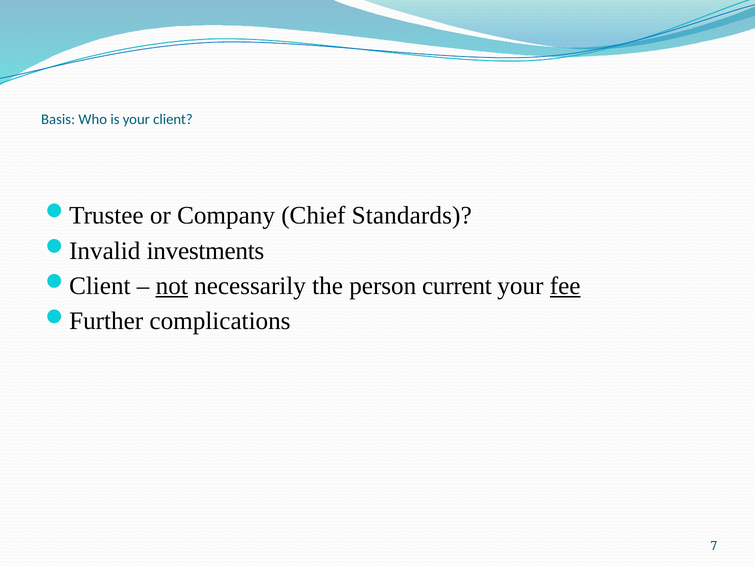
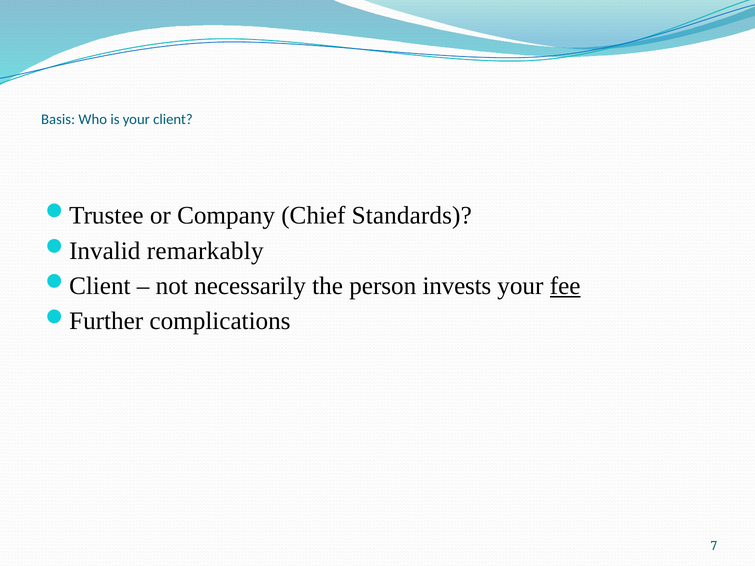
investments: investments -> remarkably (205, 251)
not underline: present -> none (172, 286)
current: current -> invests (457, 286)
